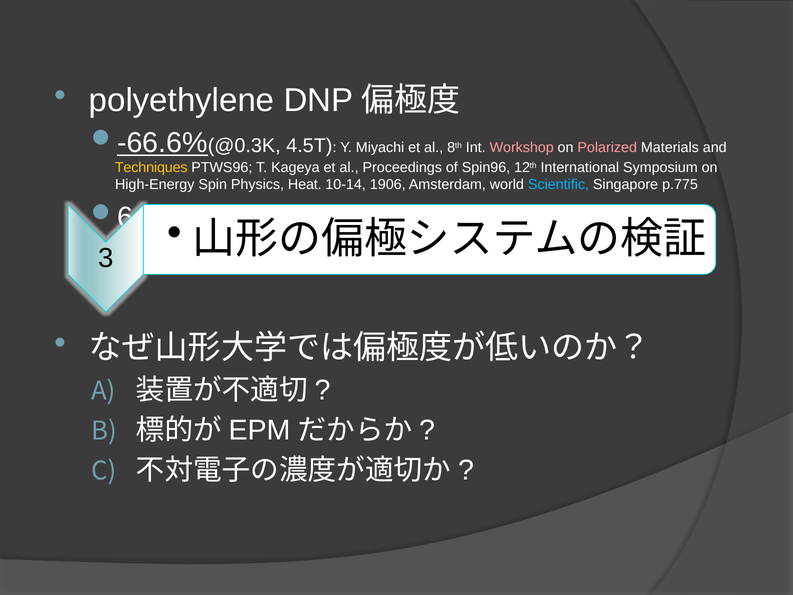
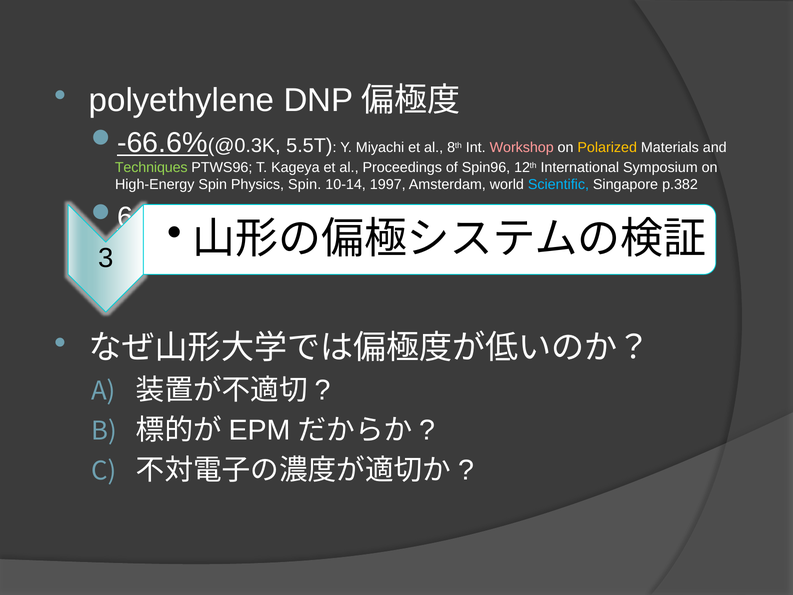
4.5T: 4.5T -> 5.5T (309, 146)
Polarized colour: pink -> yellow (607, 148)
Techniques colour: yellow -> light green (151, 168)
Physics Heat: Heat -> Spin (305, 185)
1906: 1906 -> 1997 (388, 185)
p.775: p.775 -> p.382 (680, 185)
